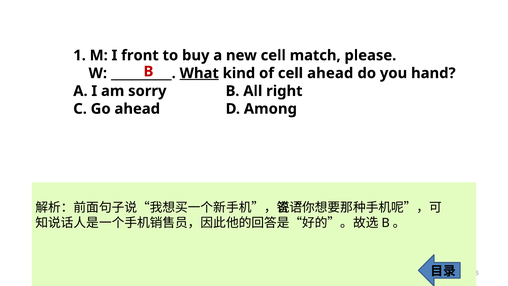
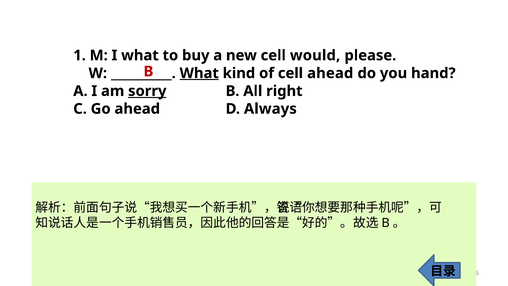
I front: front -> what (140, 55)
match: match -> would (315, 55)
sorry underline: none -> present (147, 91)
Among: Among -> Always (270, 109)
